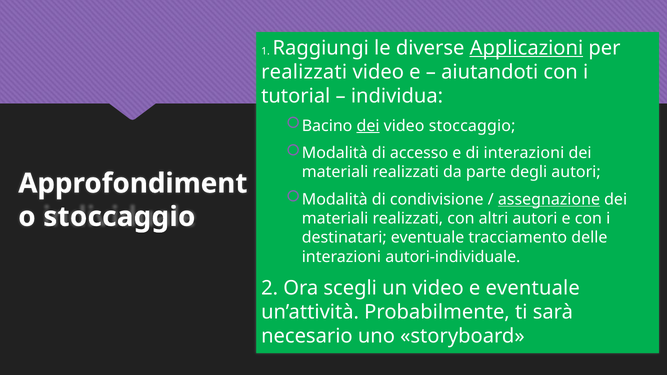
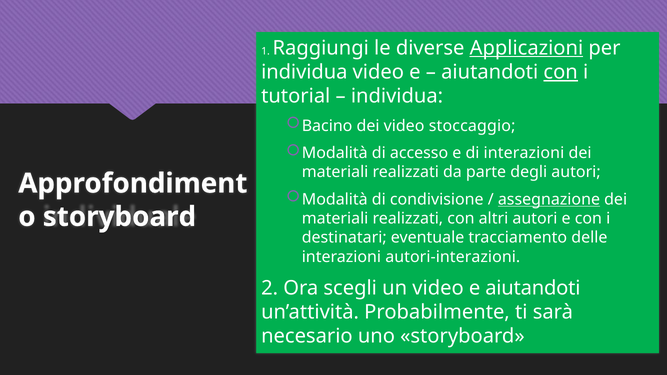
realizzati: realizzati -> individua (304, 72)
con underline: none -> present (561, 72)
dei underline: present -> none (368, 126)
stoccaggio: stoccaggio -> storyboard (119, 217)
autori-individuale: autori-individuale -> autori-interazioni (453, 257)
e eventuale: eventuale -> aiutandoti (533, 288)
